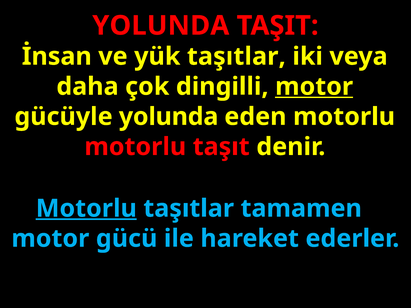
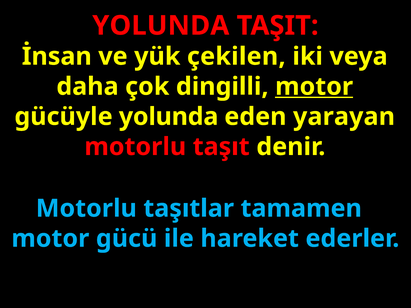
yük taşıtlar: taşıtlar -> çekilen (236, 56)
eden motorlu: motorlu -> yarayan (344, 117)
Motorlu underline: present -> none (86, 209)
